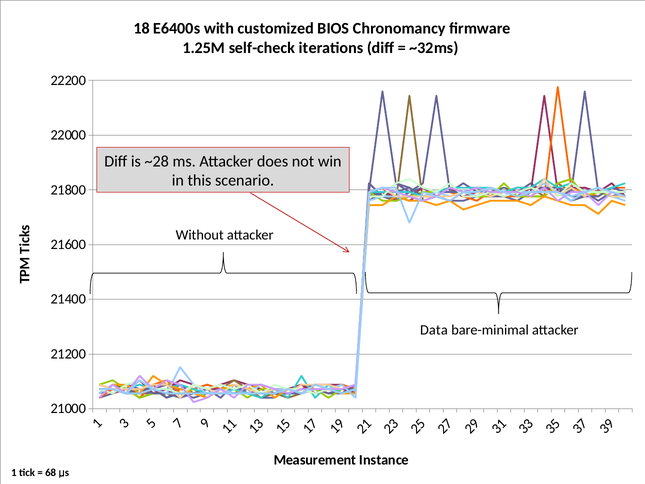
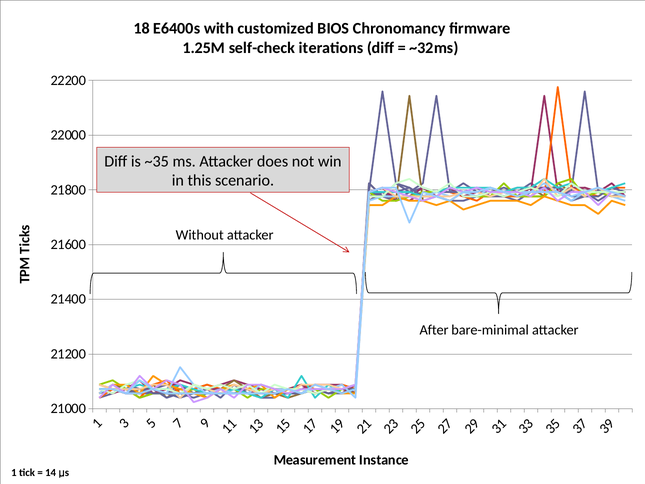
~28: ~28 -> ~35 (157, 161)
Data: Data -> After (434, 330)
68: 68 -> 14 (51, 472)
